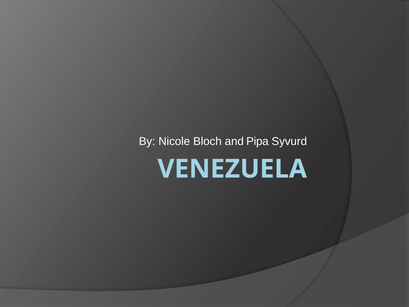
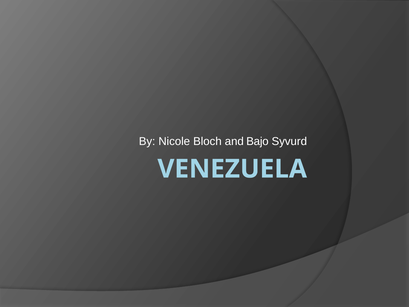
Pipa: Pipa -> Bajo (257, 141)
